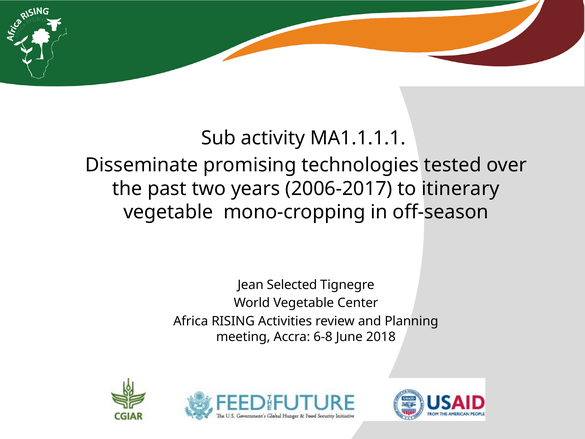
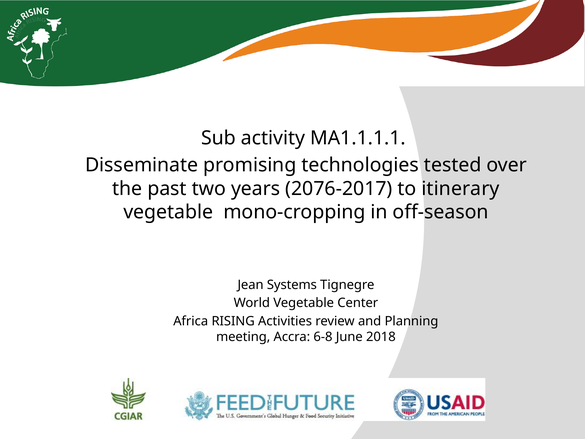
2006-2017: 2006-2017 -> 2076-2017 (339, 189)
Selected: Selected -> Systems (292, 285)
